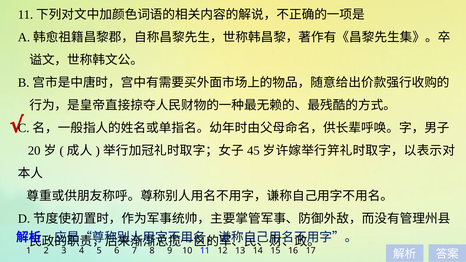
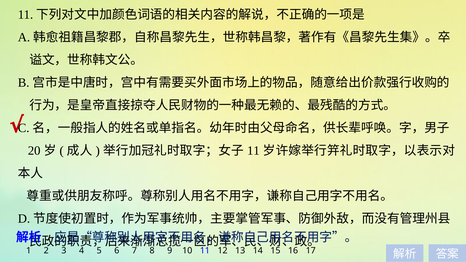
45: 45 -> 11 (253, 151)
